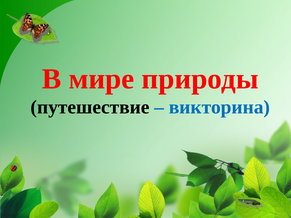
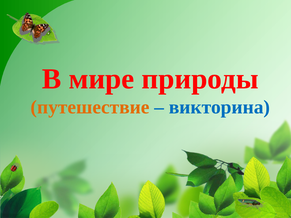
путешествие colour: black -> orange (90, 107)
